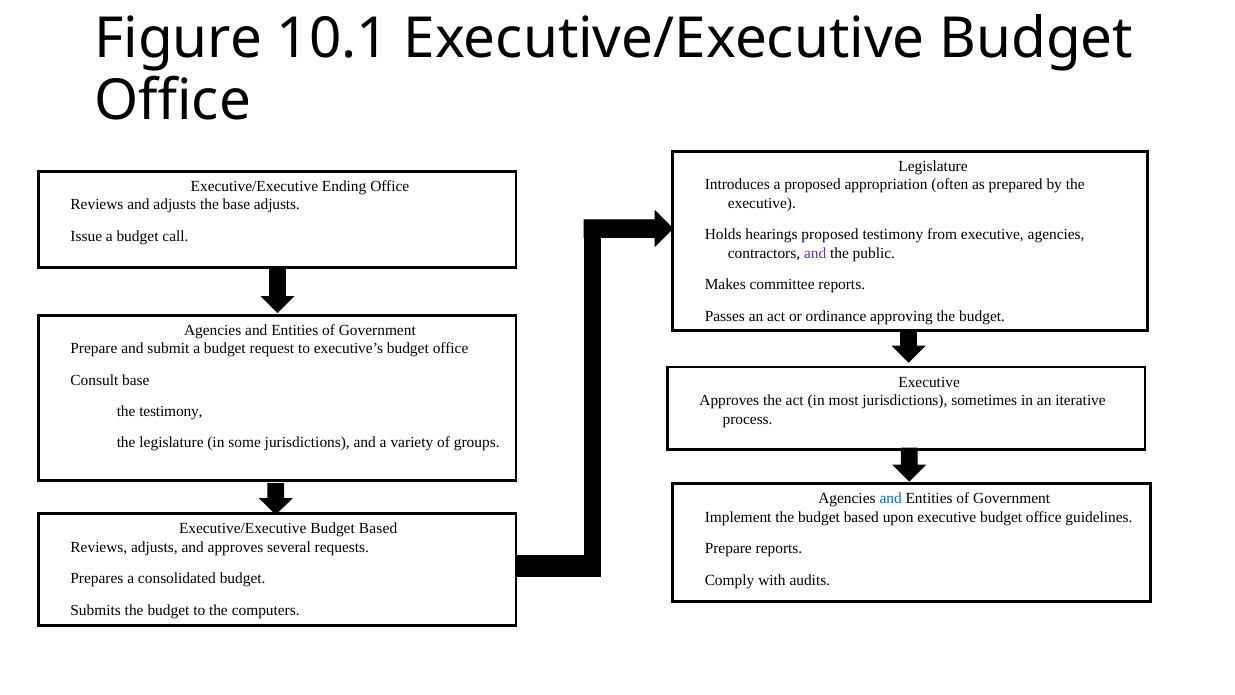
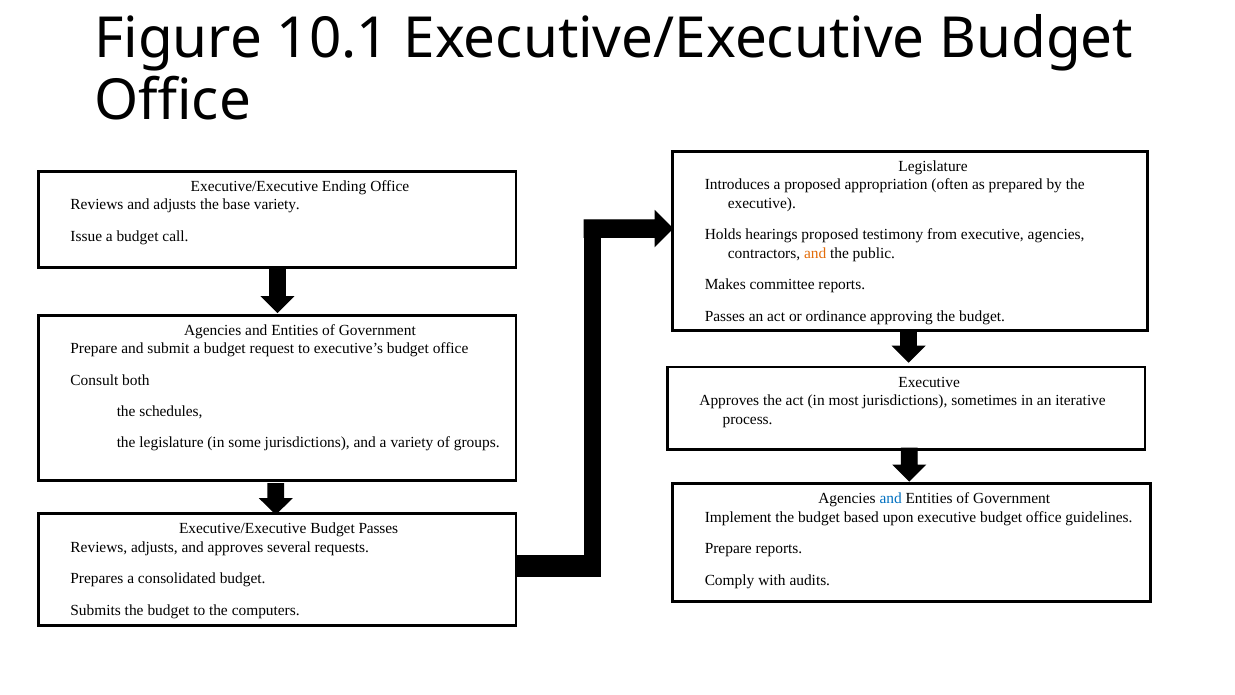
base adjusts: adjusts -> variety (277, 205)
and colour: purple -> orange (815, 253)
Consult base: base -> both (136, 380)
the testimony: testimony -> schedules (171, 411)
Executive/Executive Budget Based: Based -> Passes (378, 529)
